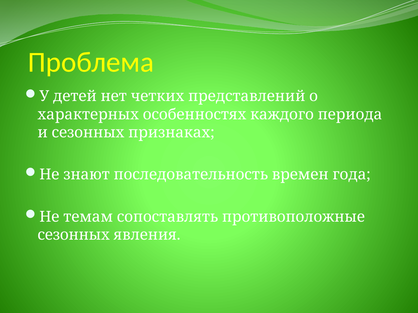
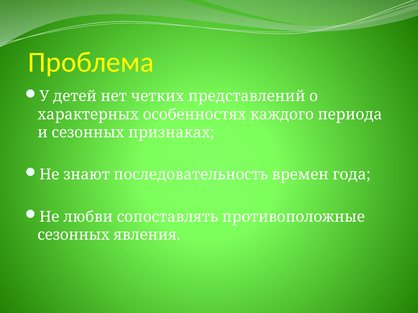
темам: темам -> любви (88, 217)
